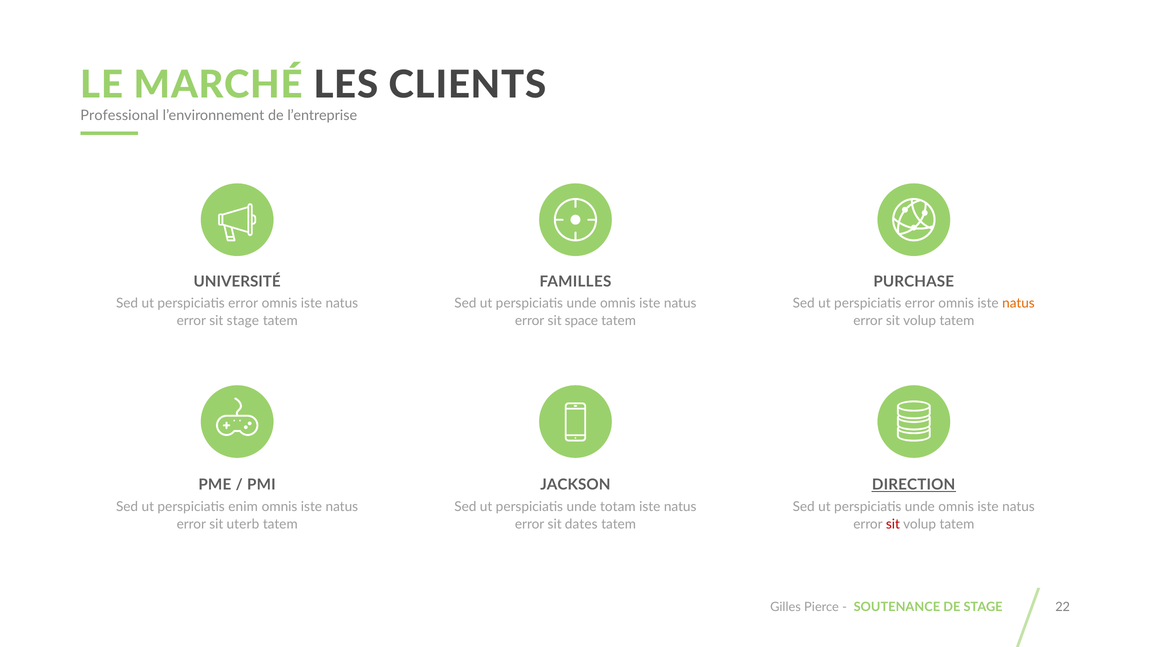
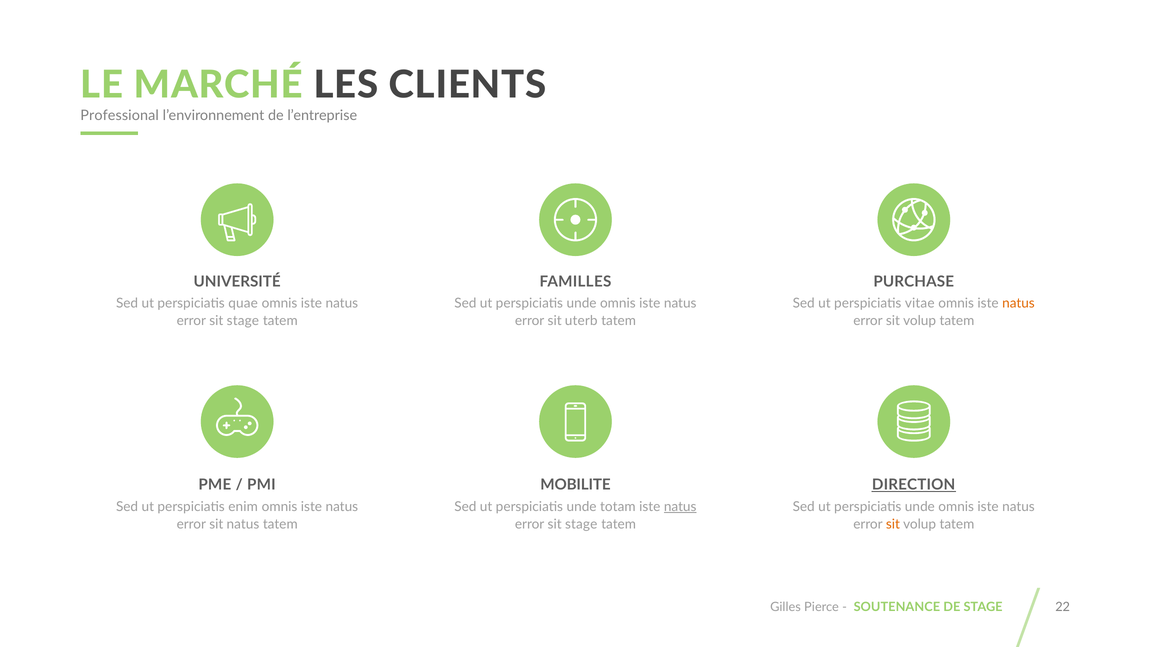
error: error -> quae (243, 303)
error: error -> vitae (920, 303)
space: space -> uterb (581, 321)
JACKSON: JACKSON -> MOBILITE (575, 485)
natus underline: none -> present (680, 507)
sit uterb: uterb -> natus (243, 525)
dates: dates -> stage (581, 525)
sit colour: red -> orange (893, 525)
